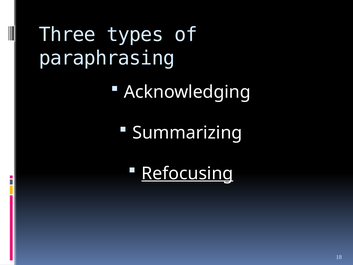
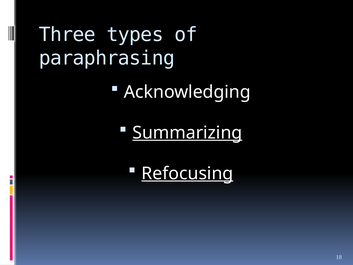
Summarizing underline: none -> present (187, 133)
